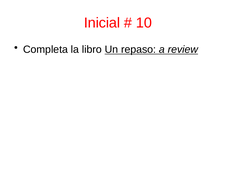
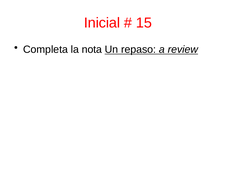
10: 10 -> 15 (144, 23)
libro: libro -> nota (92, 50)
